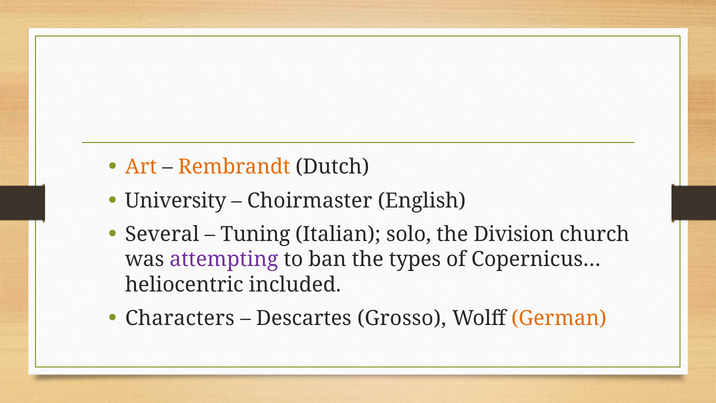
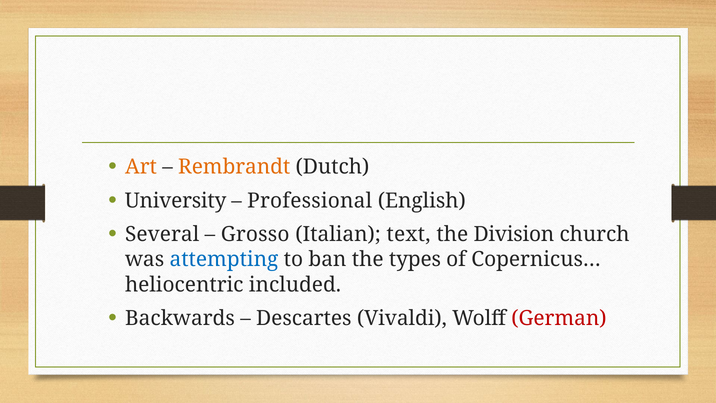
Choirmaster: Choirmaster -> Professional (310, 201)
Tuning: Tuning -> Grosso (255, 234)
solo: solo -> text (408, 234)
attempting colour: purple -> blue (224, 259)
Characters: Characters -> Backwards (180, 318)
Grosso: Grosso -> Vivaldi (402, 318)
German colour: orange -> red (559, 318)
